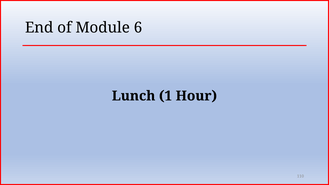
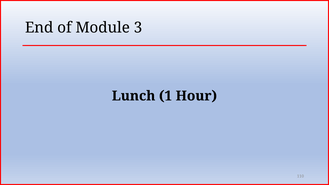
6: 6 -> 3 (138, 28)
